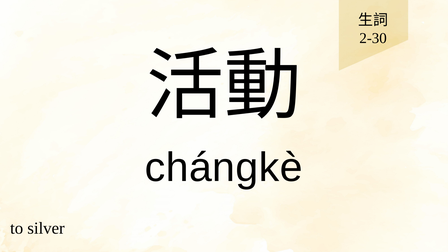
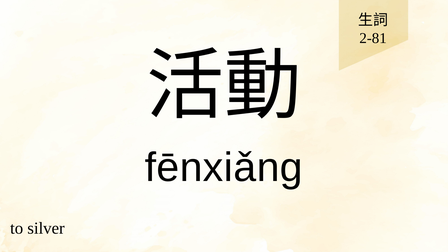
2-30: 2-30 -> 2-81 (373, 38)
chángkè: chángkè -> fēnxiǎng (224, 167)
